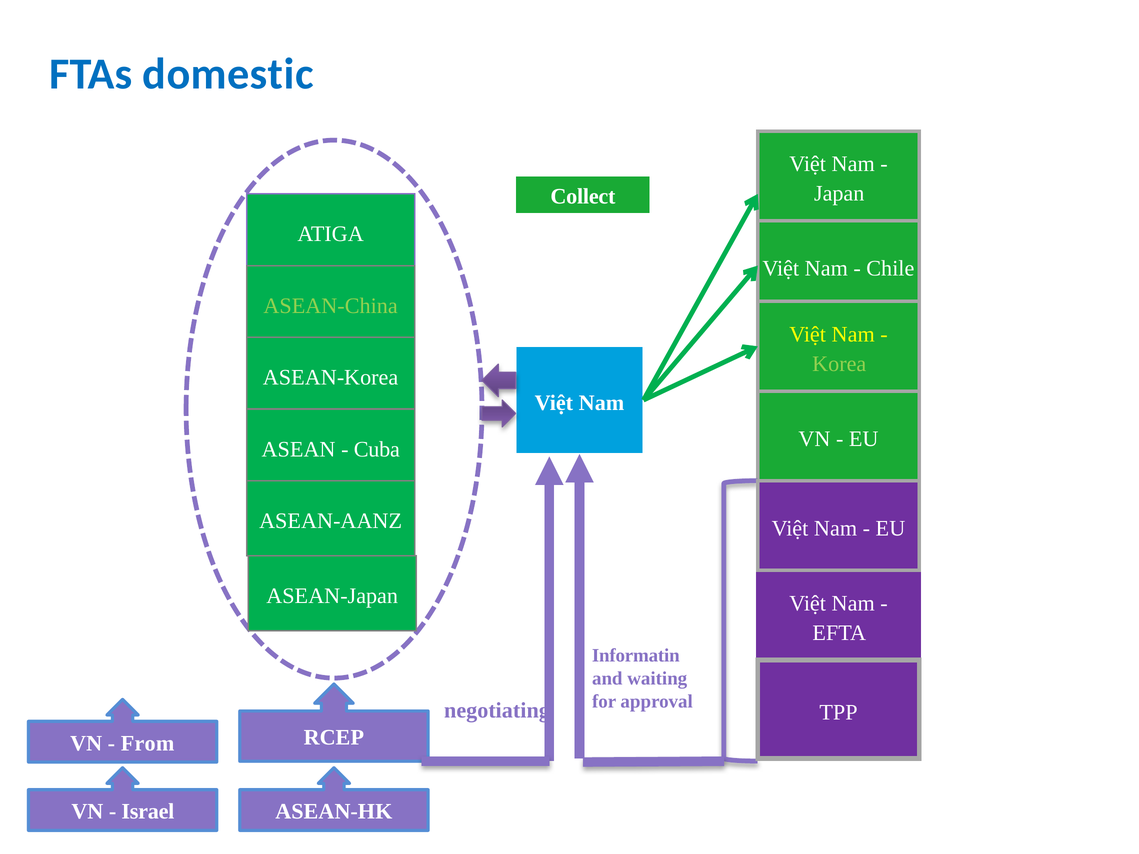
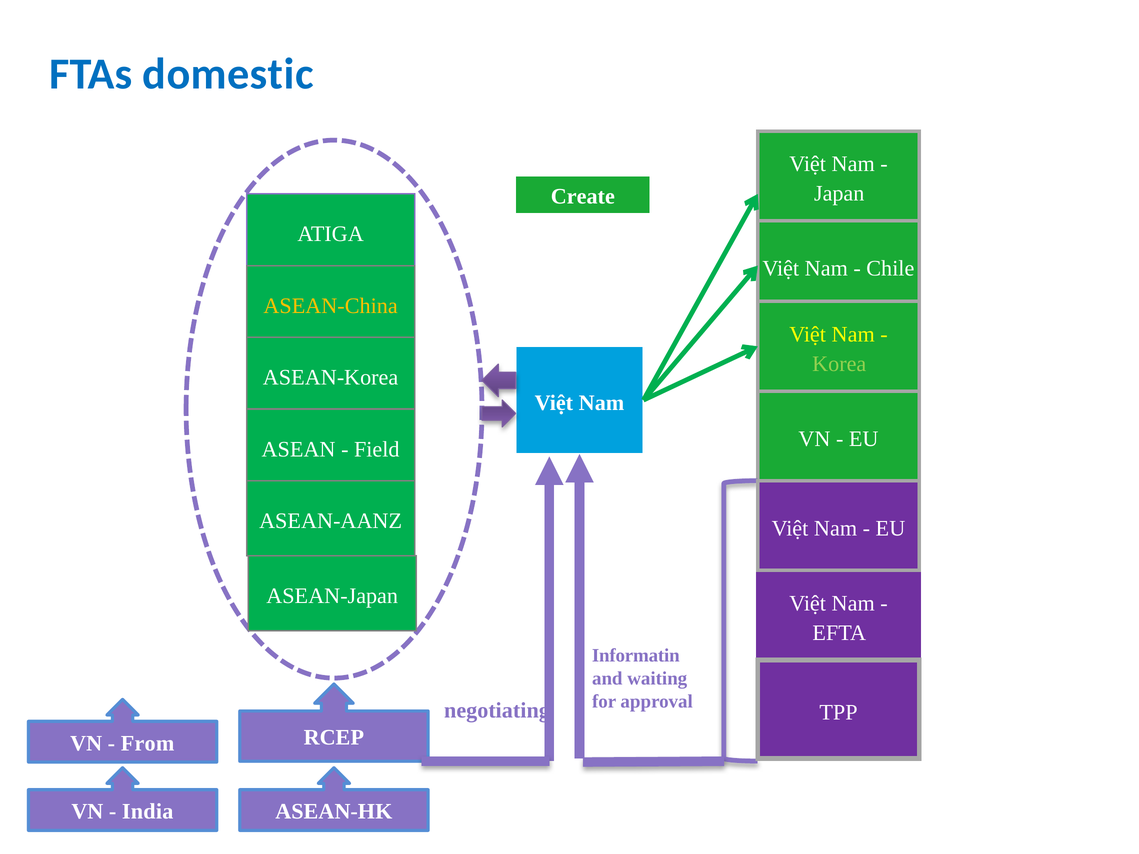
Collect: Collect -> Create (583, 196)
ASEAN-China colour: light green -> yellow (331, 306)
Cuba: Cuba -> Field (377, 449)
Israel: Israel -> India (148, 812)
